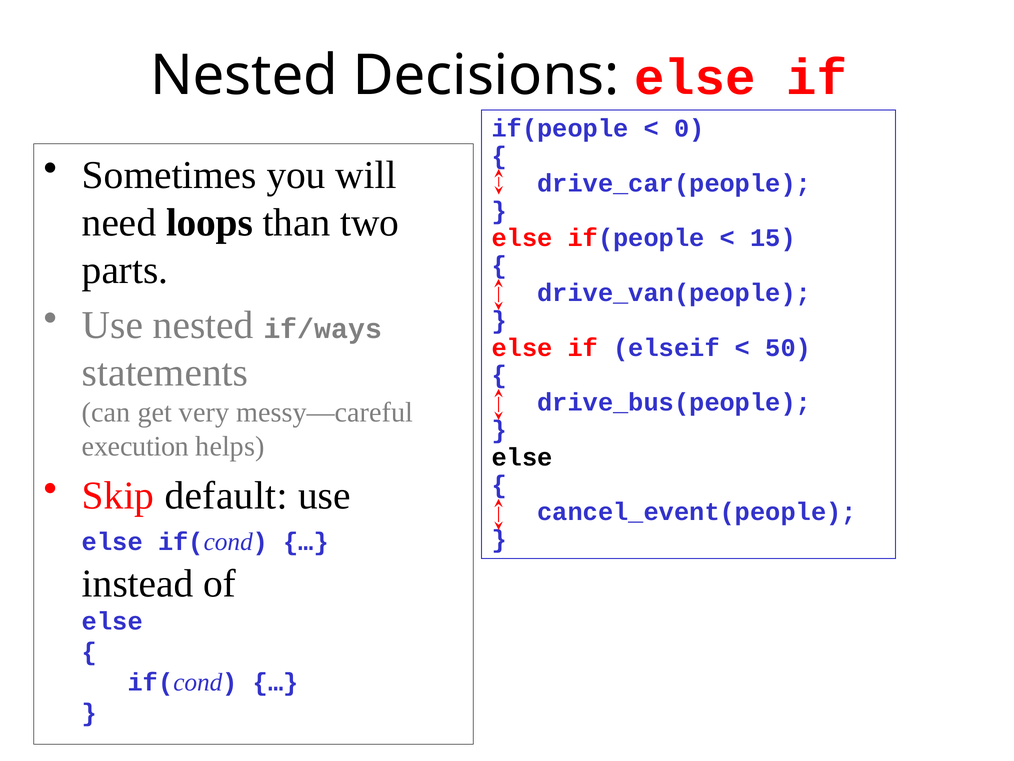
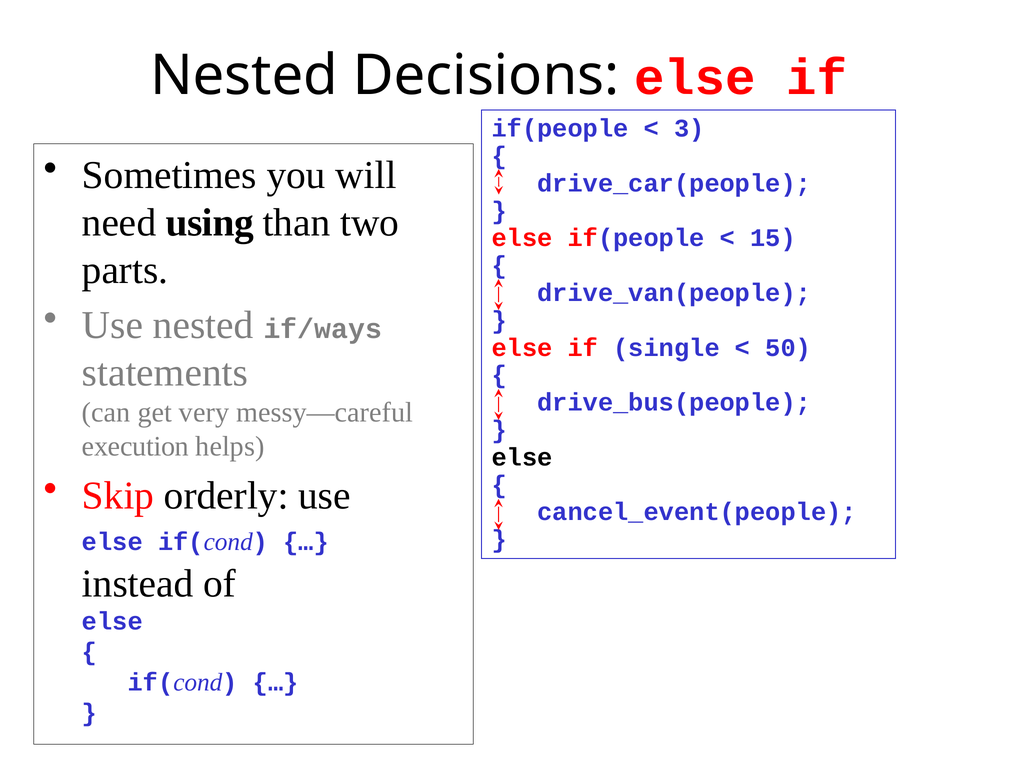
0: 0 -> 3 (689, 128)
loops: loops -> using (210, 222)
elseif: elseif -> single (667, 347)
default: default -> orderly (226, 495)
